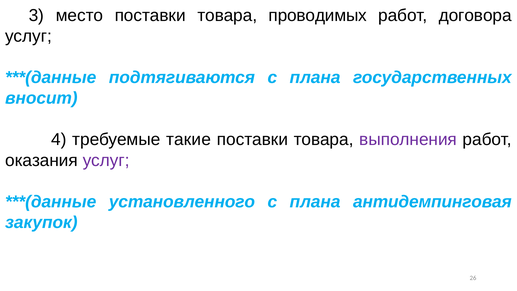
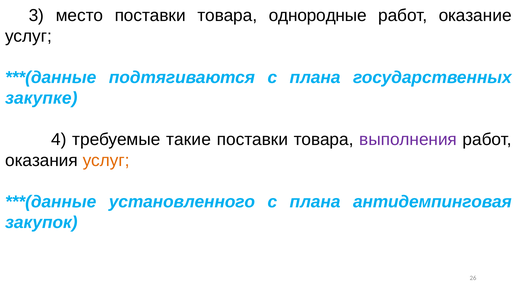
проводимых: проводимых -> однородные (318, 15)
договора: договора -> оказание (475, 15)
вносит: вносит -> закупке (41, 98)
услуг colour: purple -> orange (106, 160)
